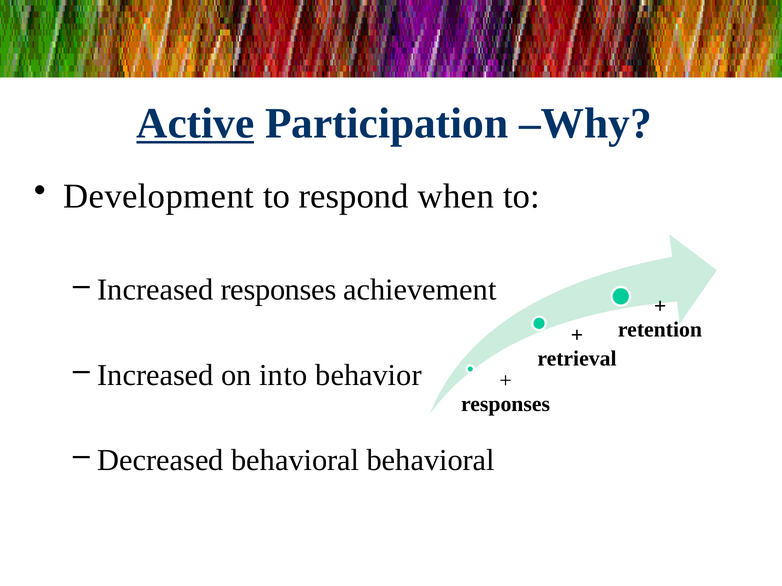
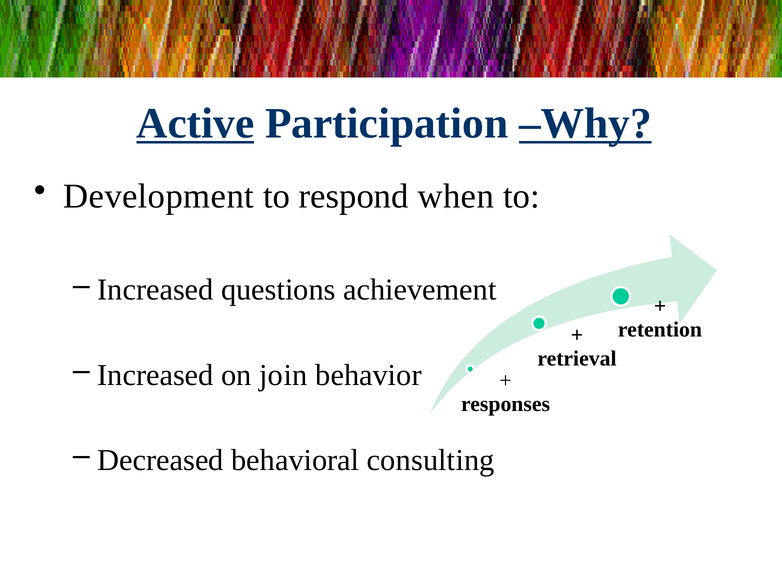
Why underline: none -> present (585, 124)
Increased responses: responses -> questions (278, 290)
into: into -> join (283, 375)
behavioral behavioral: behavioral -> consulting (431, 461)
